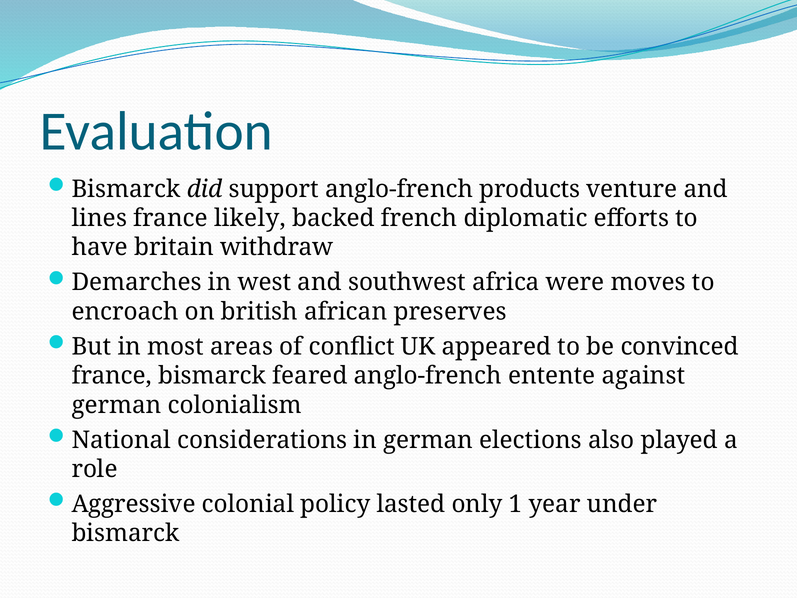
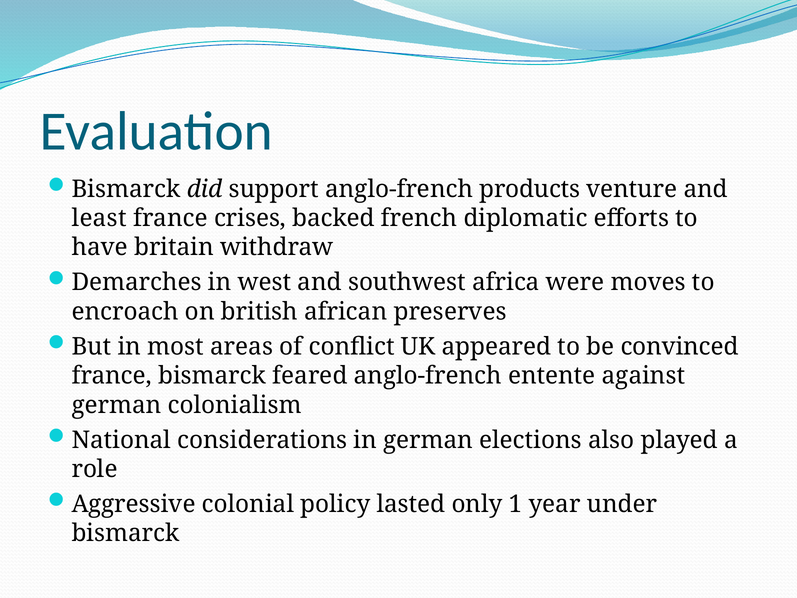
lines: lines -> least (99, 218)
likely: likely -> crises (250, 218)
